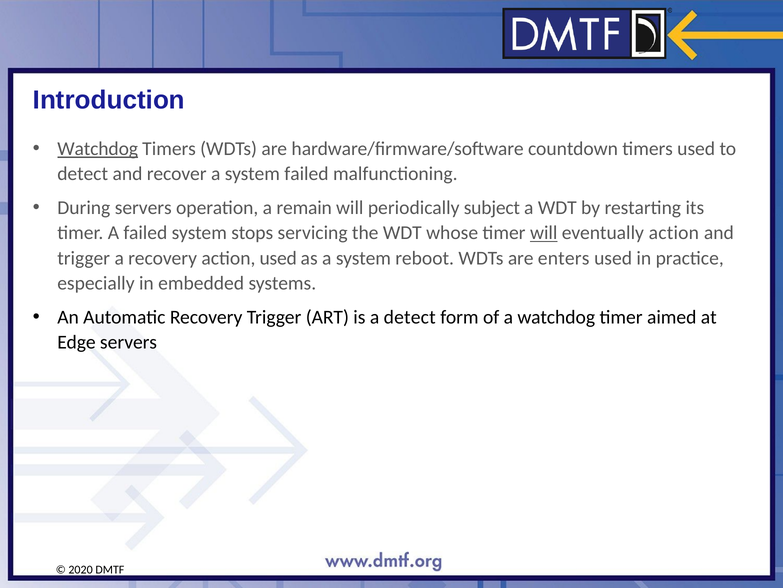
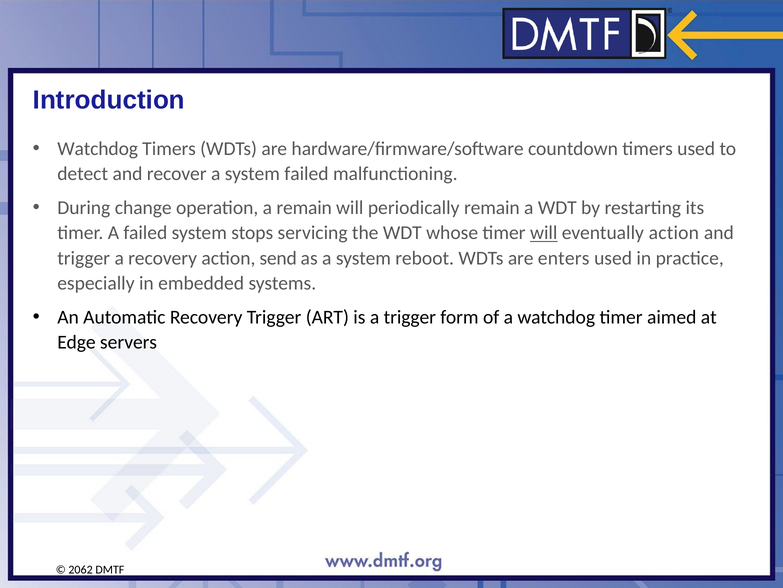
Watchdog underline: present -> none (98, 149)
During servers: servers -> change (143, 208)
periodically subject: subject -> remain (492, 208)
action used: used -> send (278, 258)
a detect: detect -> trigger (410, 317)
2020: 2020 -> 2062 (81, 569)
